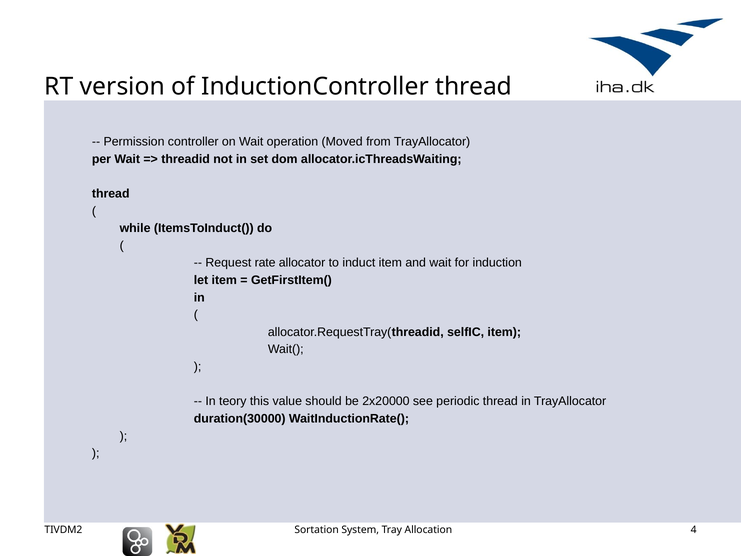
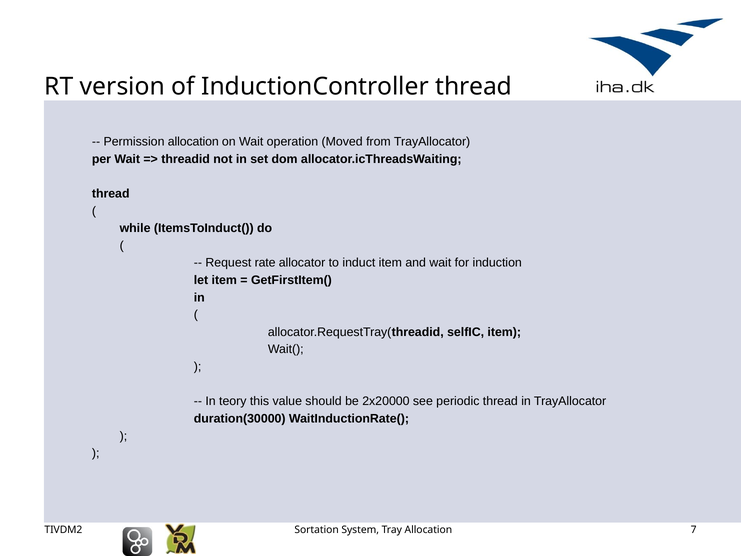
Permission controller: controller -> allocation (193, 142)
4: 4 -> 7 (694, 530)
